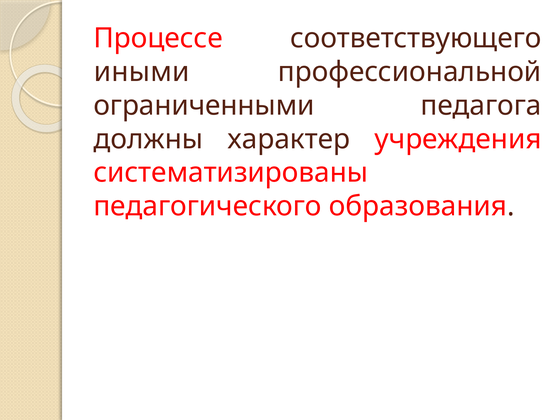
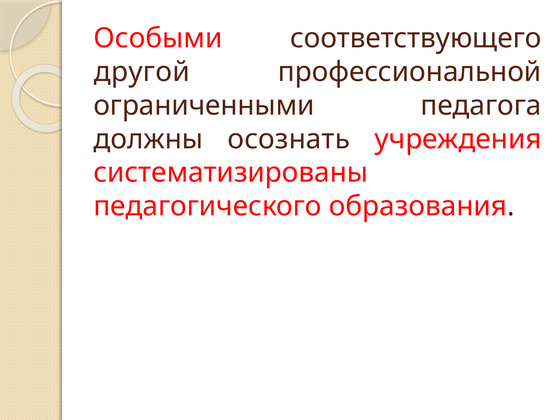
Процессе: Процессе -> Особыми (158, 38)
иными: иными -> другой (142, 72)
характер: характер -> осознать (289, 139)
